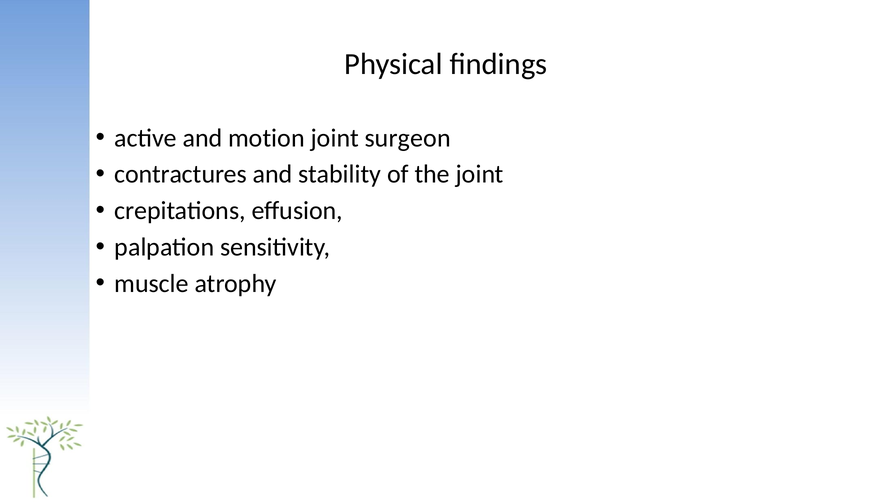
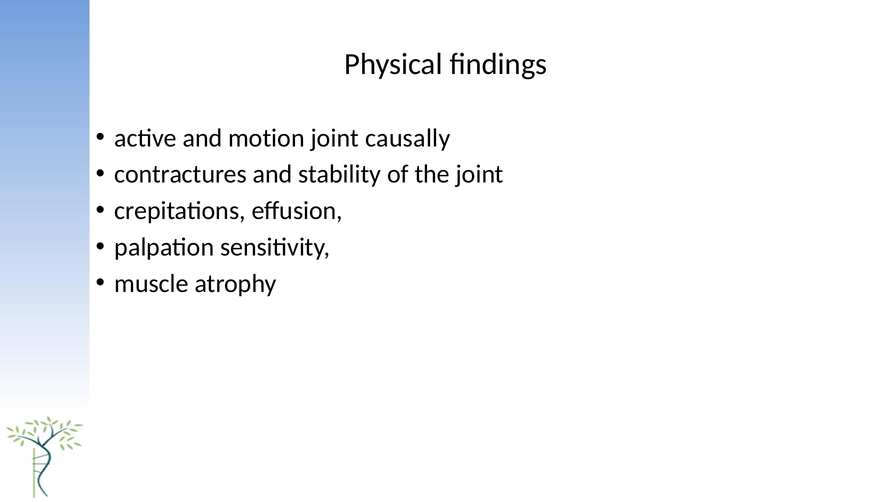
surgeon: surgeon -> causally (408, 138)
